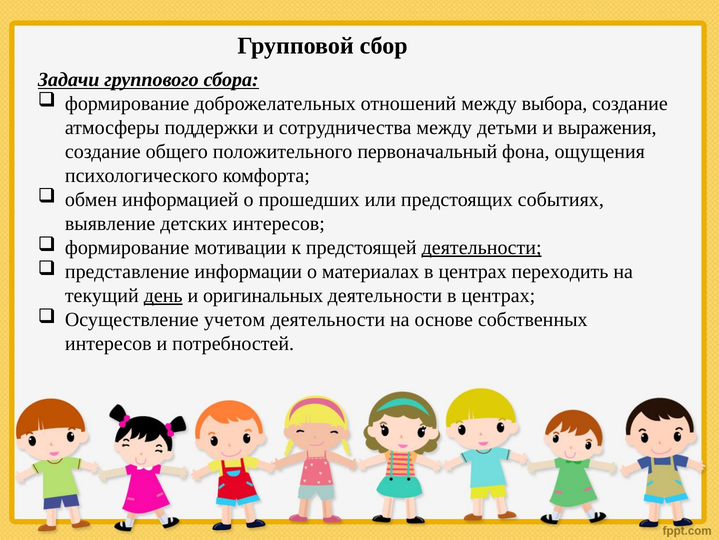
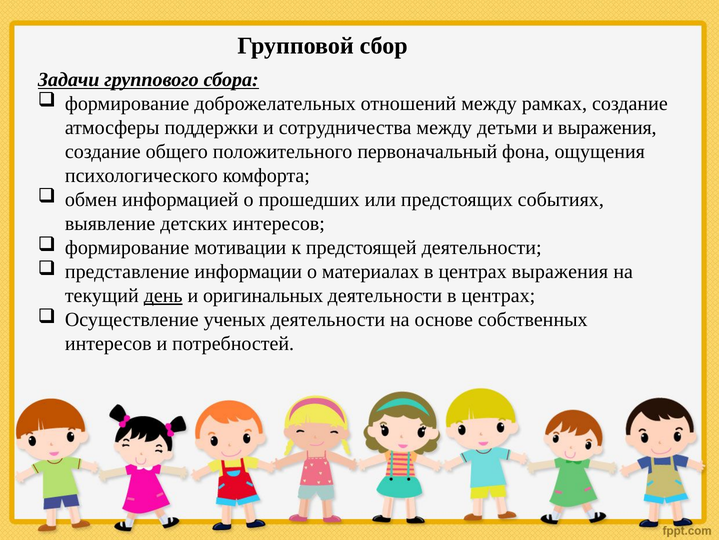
выбора: выбора -> рамках (554, 103)
деятельности underline: present -> none (482, 247)
центрах переходить: переходить -> выражения (560, 271)
учетом: учетом -> ученых (235, 319)
